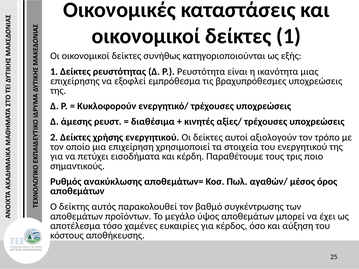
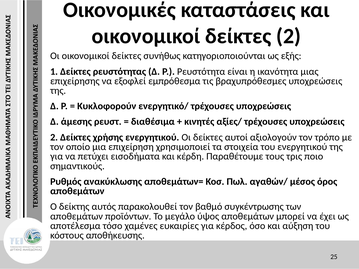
δείκτες 1: 1 -> 2 (289, 36)
